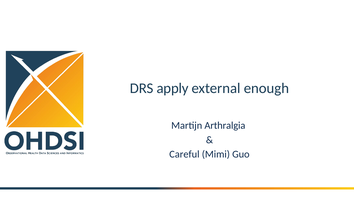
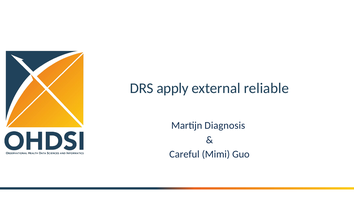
enough: enough -> reliable (266, 88)
Arthralgia: Arthralgia -> Diagnosis (225, 126)
